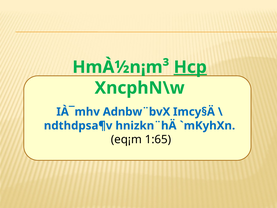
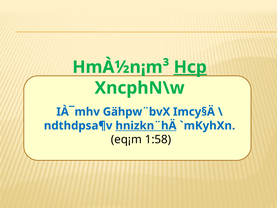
Adnbw¨bvX: Adnbw¨bvX -> Gähpw¨bvX (137, 112)
hnizkn¨hÄ underline: none -> present (146, 126)
1:65: 1:65 -> 1:58 (158, 139)
